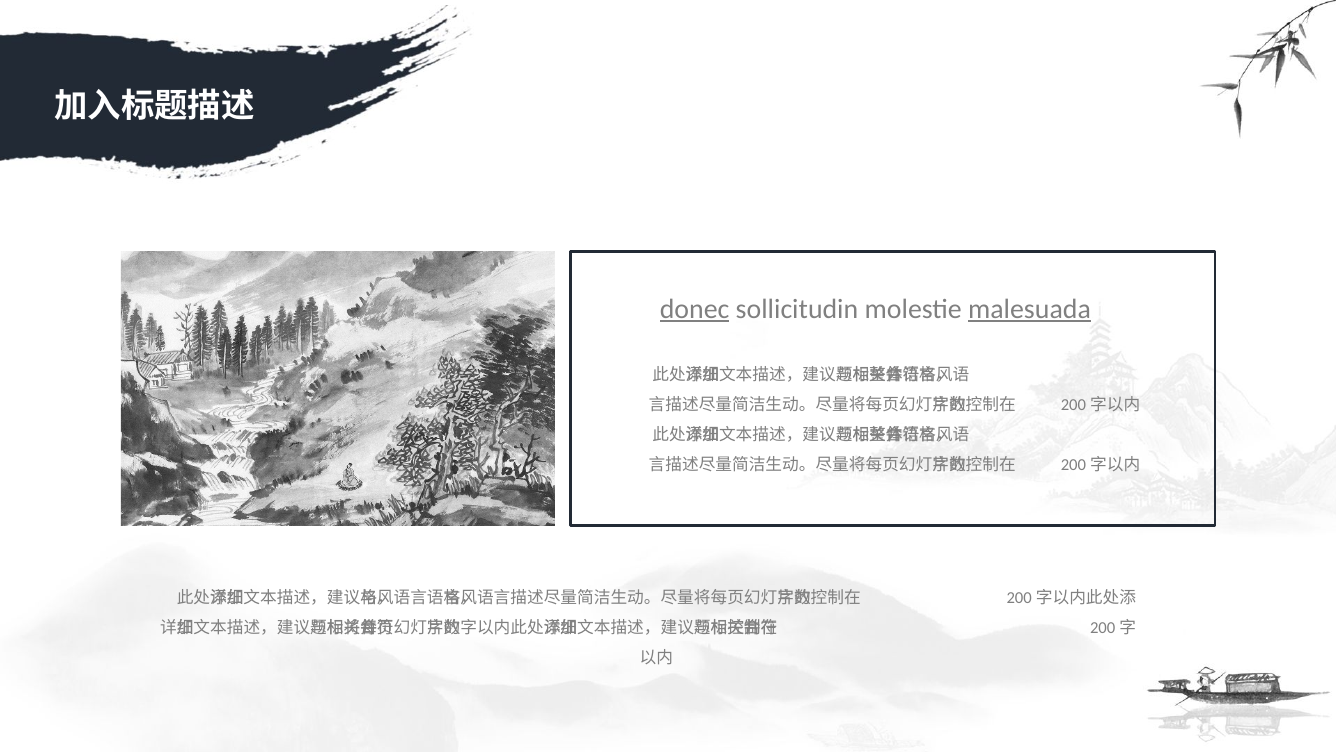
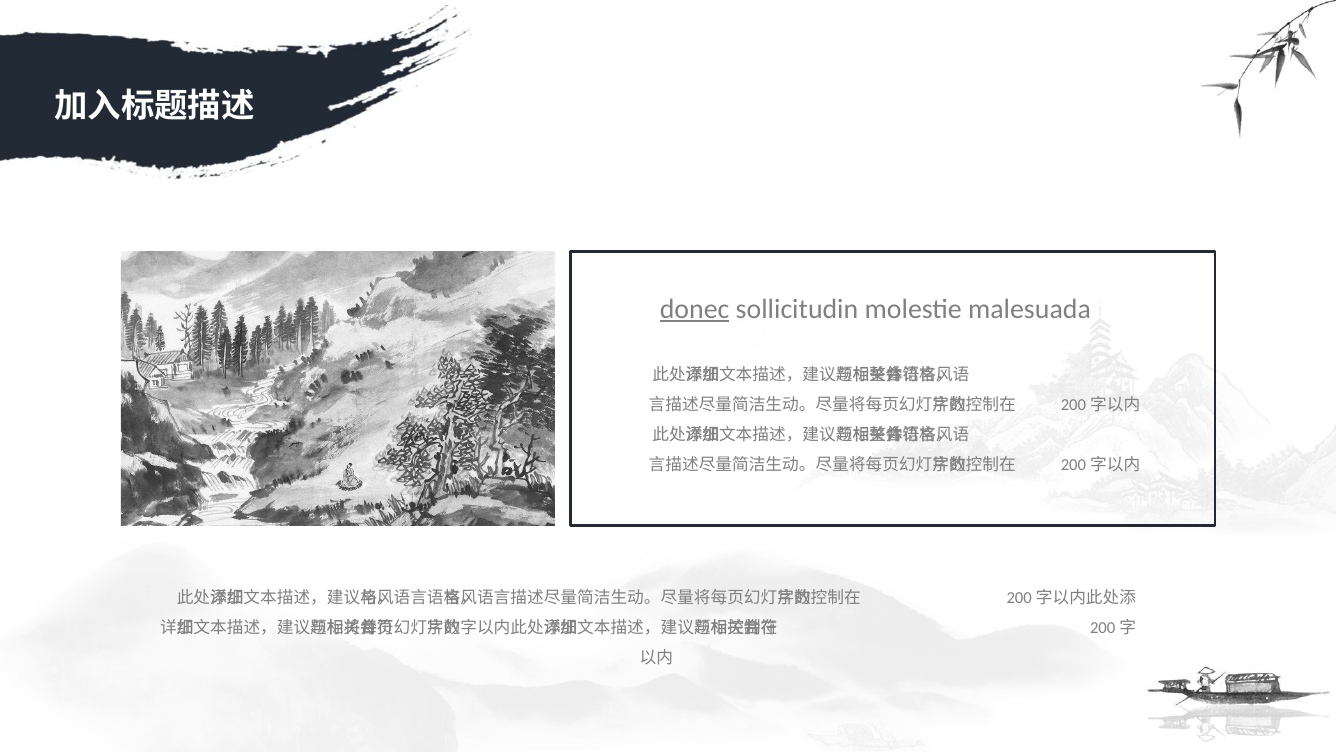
malesuada underline: present -> none (1030, 309)
